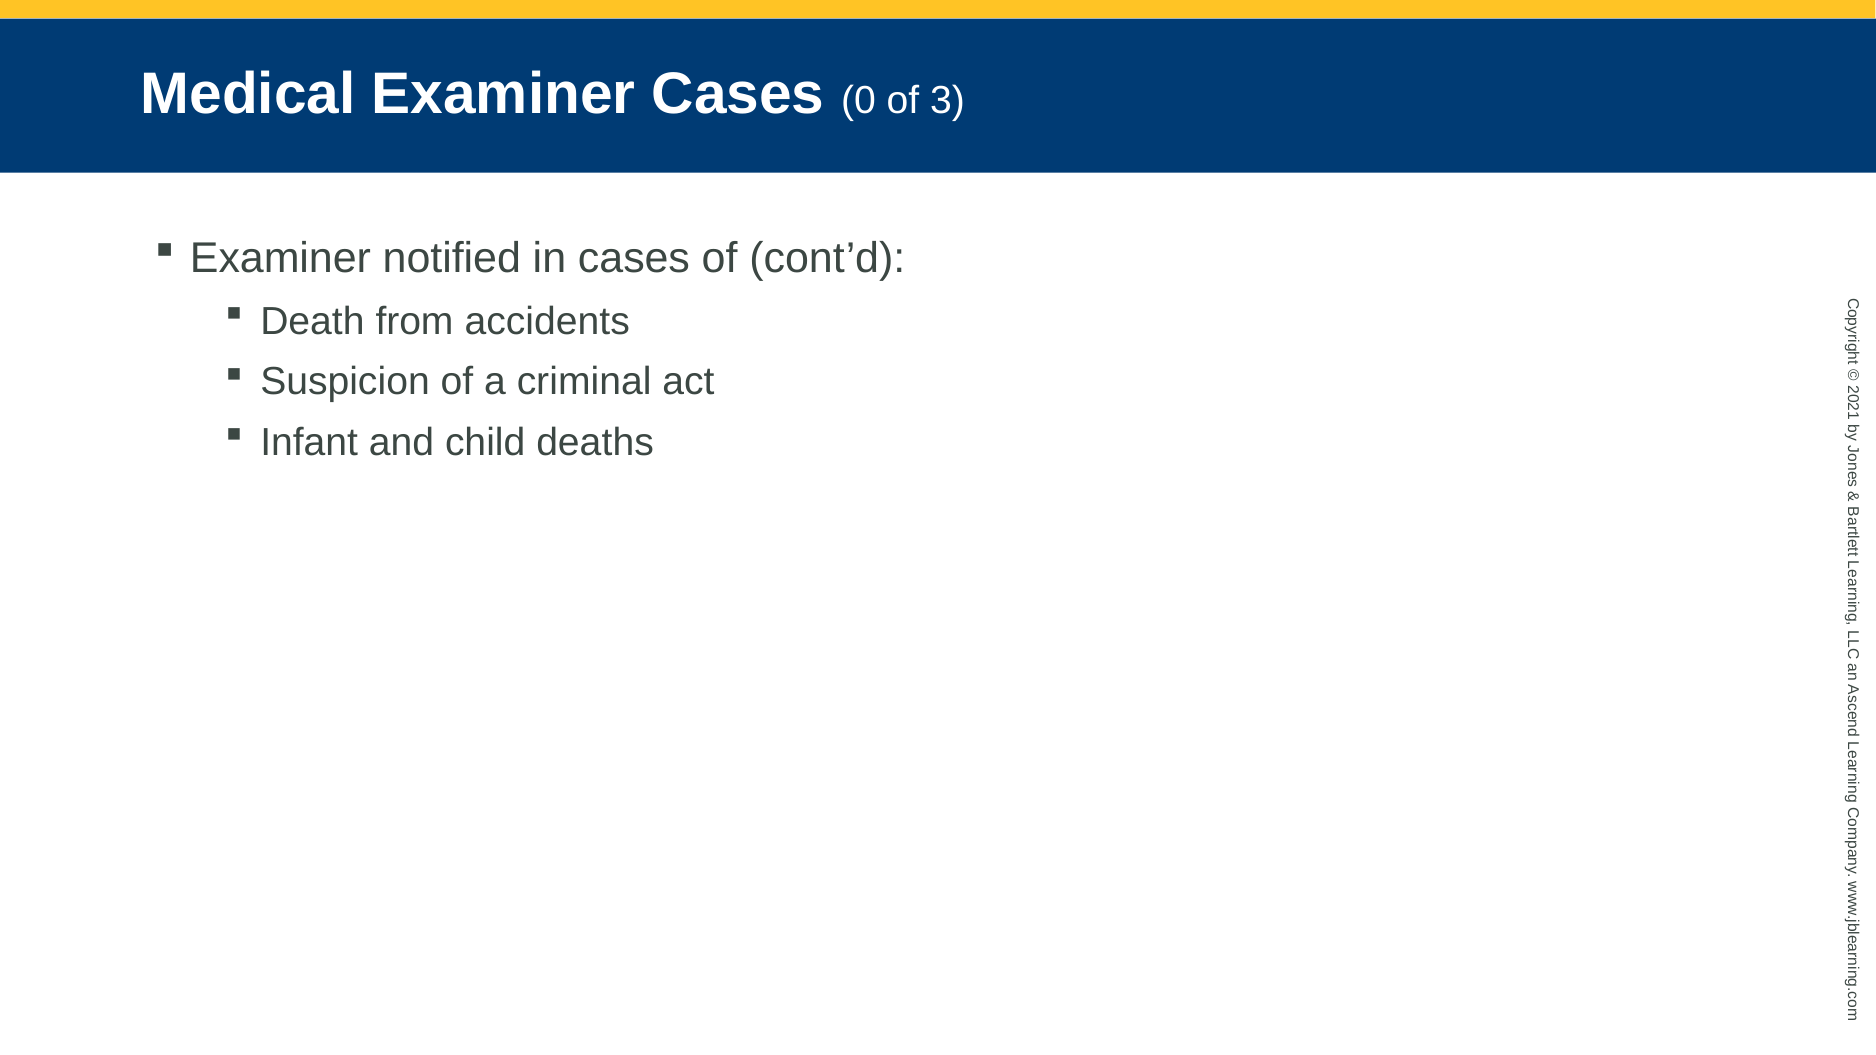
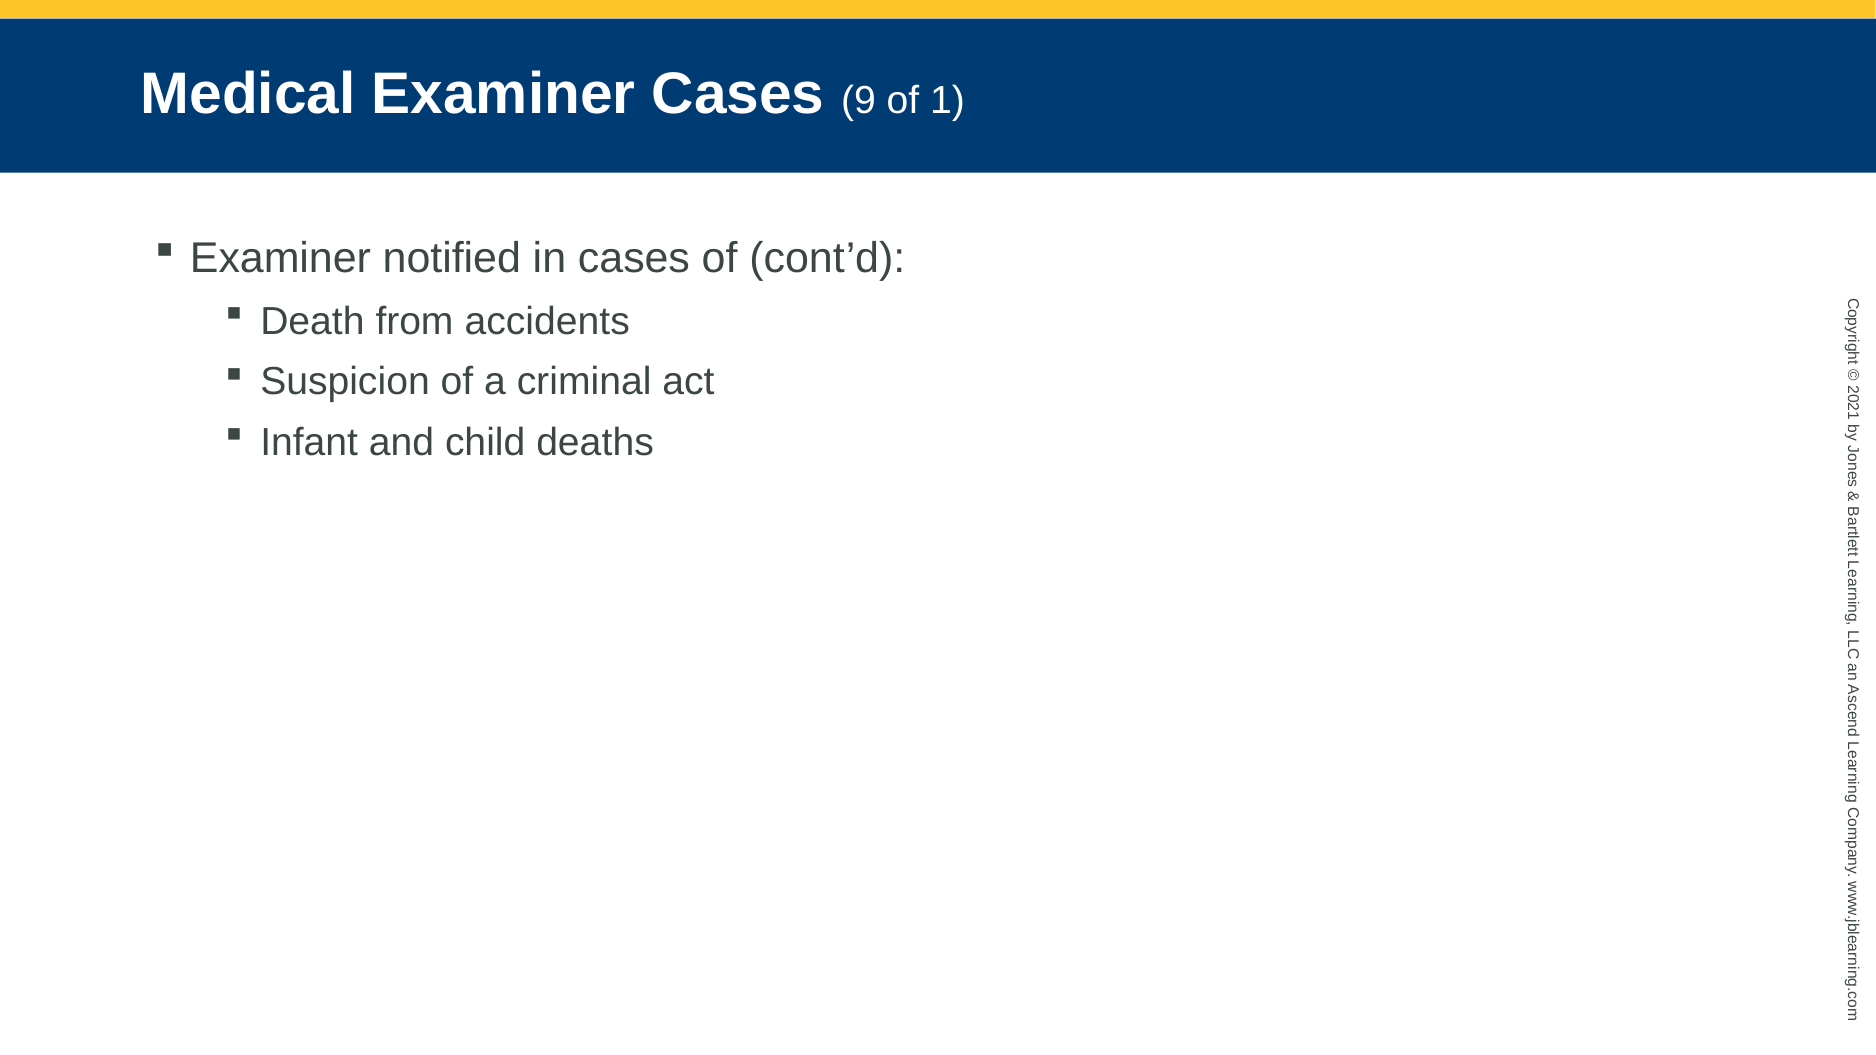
Cases 0: 0 -> 9 (858, 101)
of 3: 3 -> 1 (948, 101)
